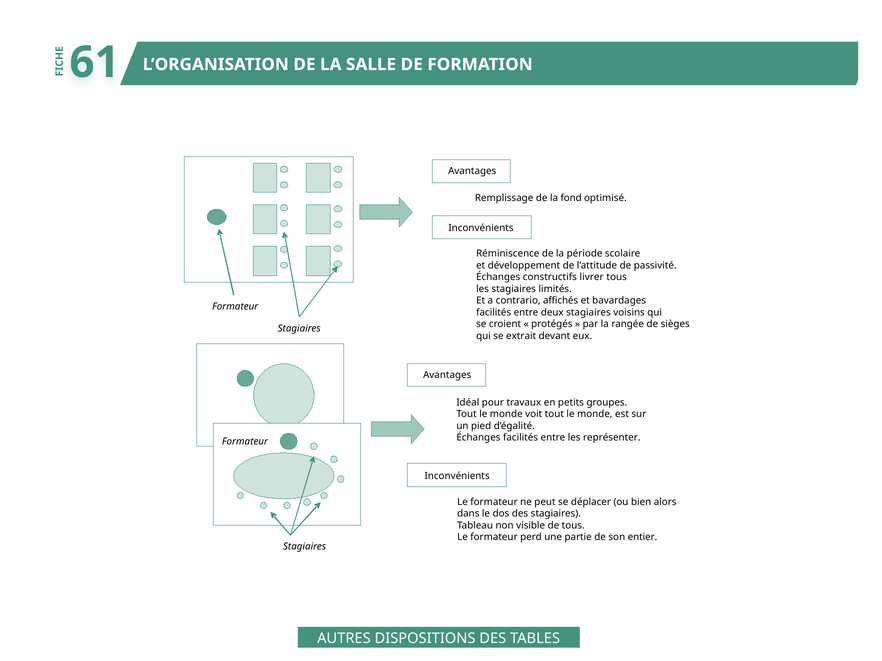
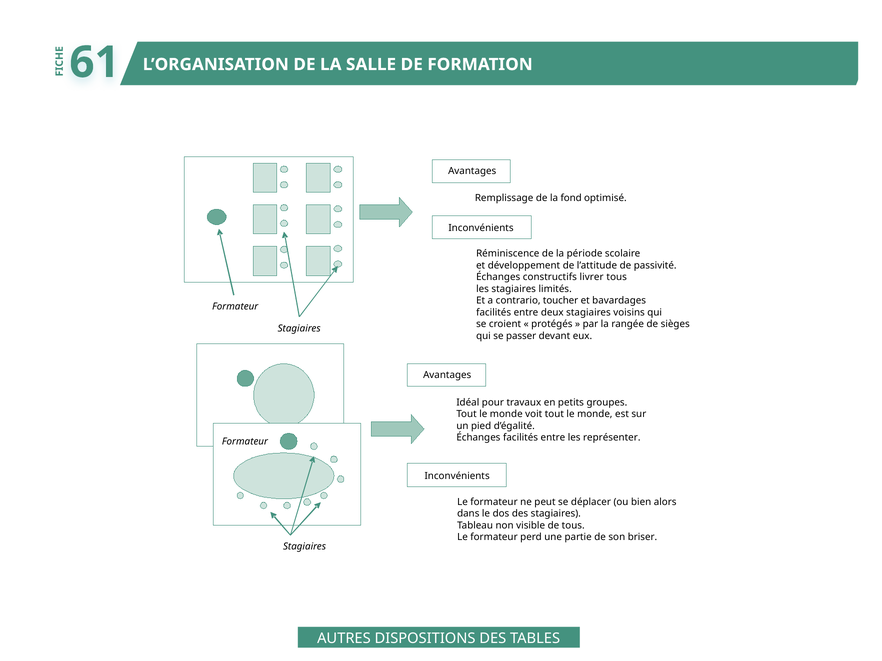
affichés: affichés -> toucher (561, 301)
extrait: extrait -> passer (521, 336)
entier: entier -> briser (642, 538)
